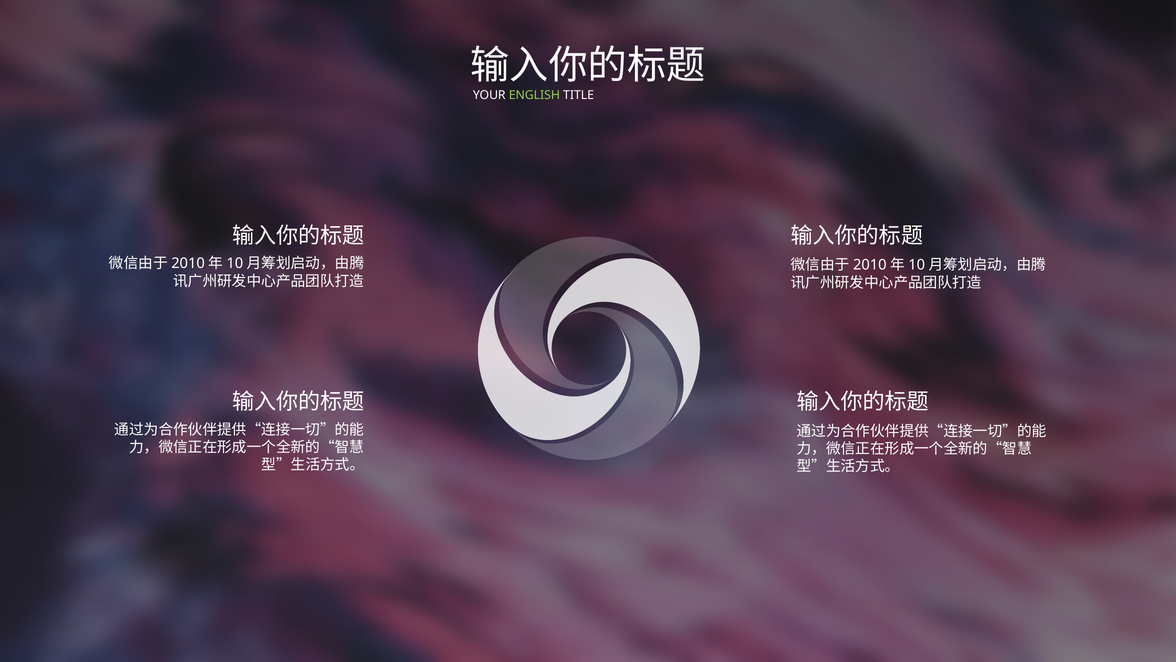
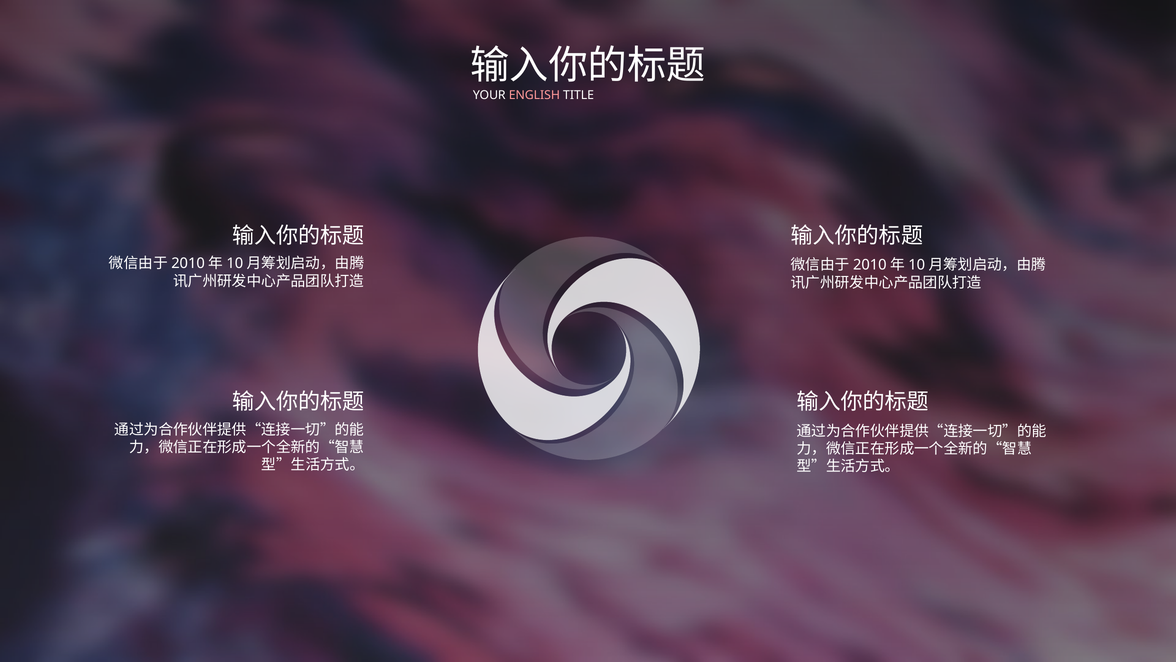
ENGLISH colour: light green -> pink (534, 95)
